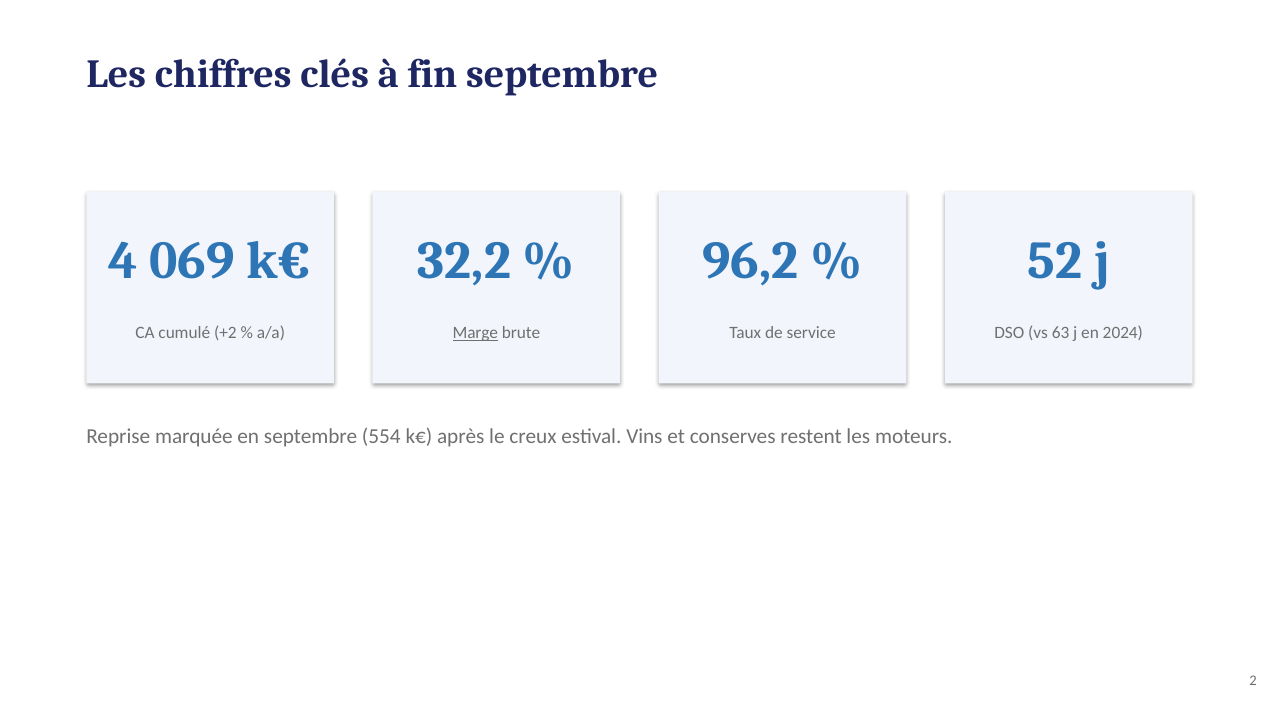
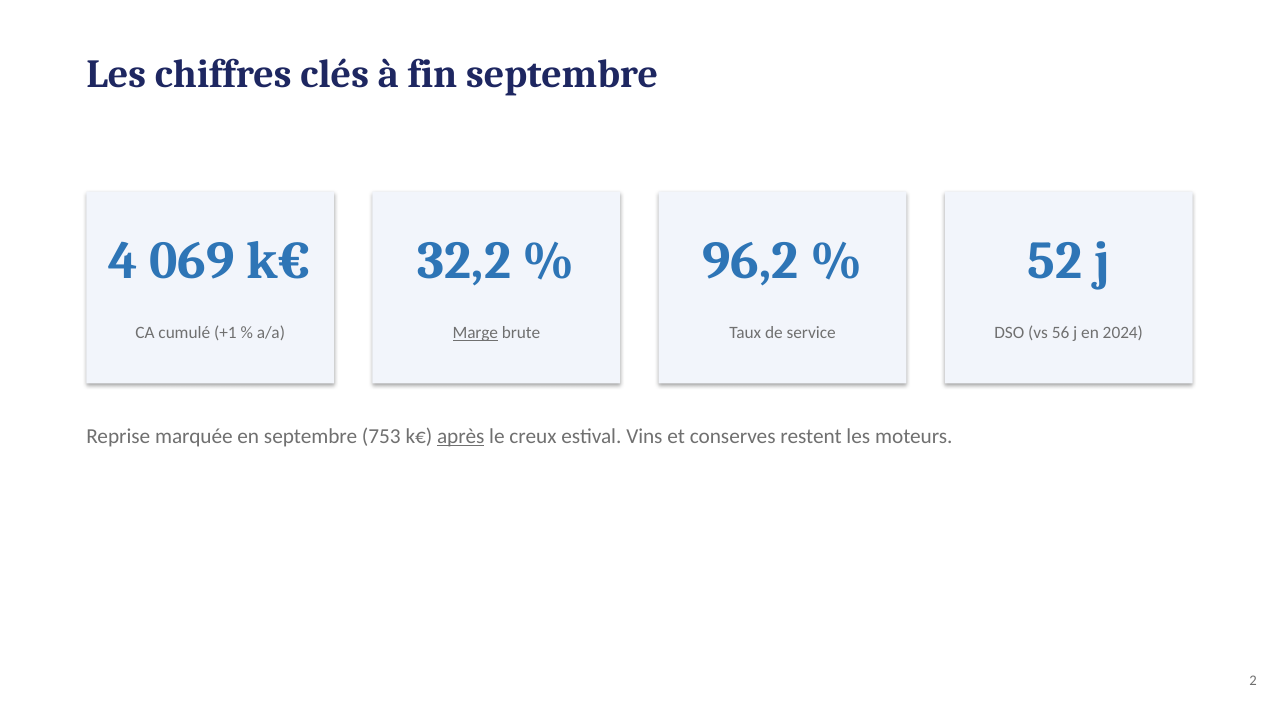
+2: +2 -> +1 (225, 333)
63: 63 -> 56 (1061, 333)
554: 554 -> 753 (381, 436)
après underline: none -> present (461, 436)
